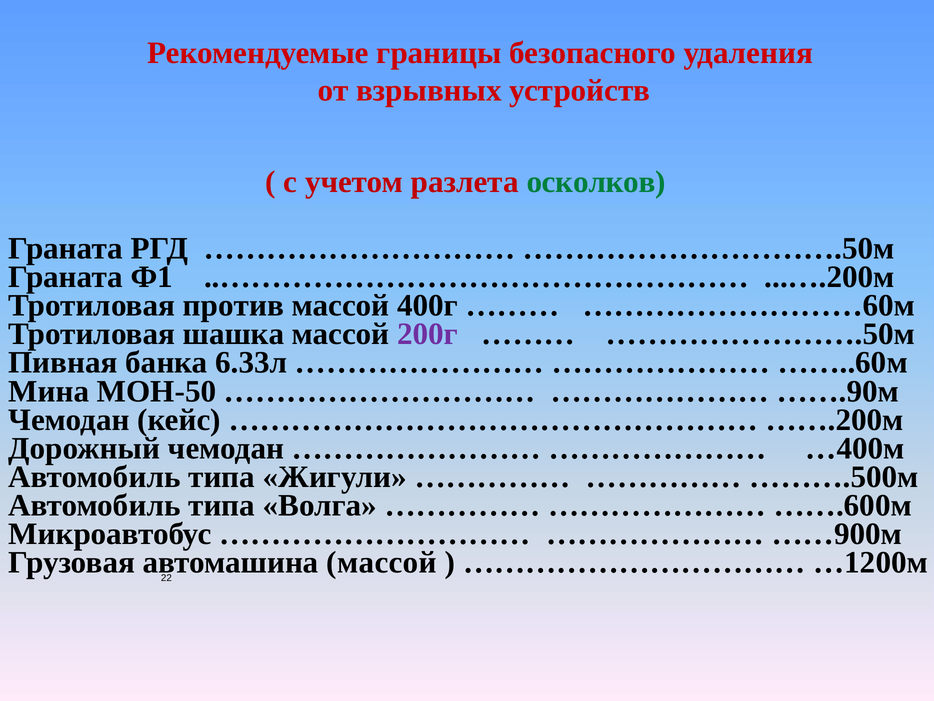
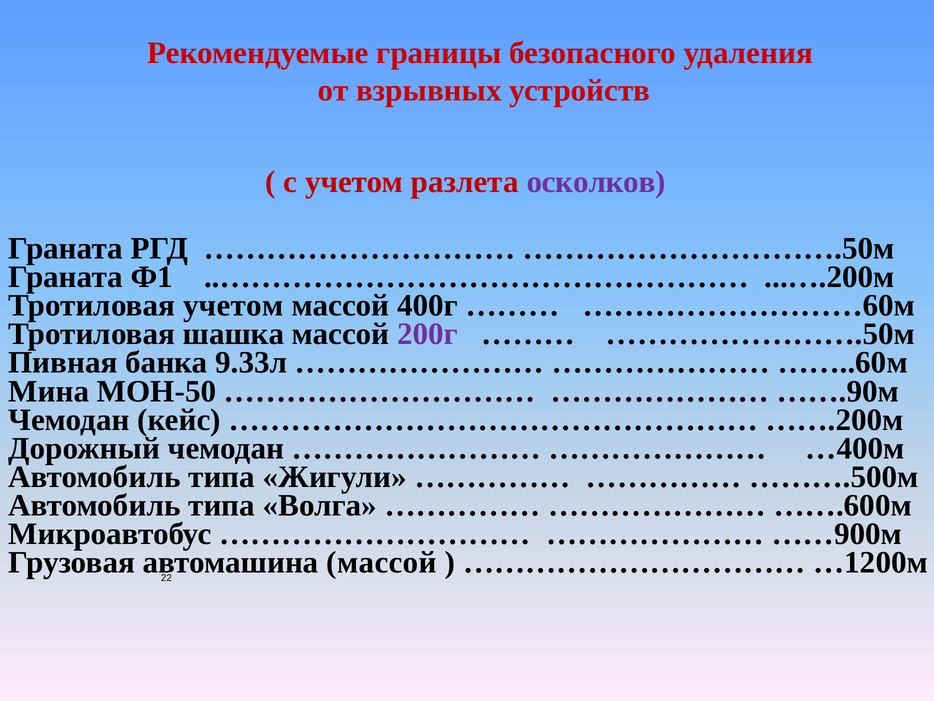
осколков colour: green -> purple (596, 182)
Тротиловая против: против -> учетом (233, 305)
6.33л: 6.33л -> 9.33л (251, 362)
